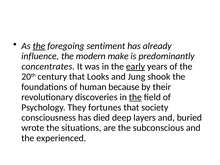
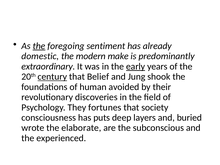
influence: influence -> domestic (40, 56)
concentrates: concentrates -> extraordinary (48, 66)
century underline: none -> present (52, 77)
Looks: Looks -> Belief (98, 77)
because: because -> avoided (124, 87)
the underline: present -> none (135, 97)
died: died -> puts (102, 118)
situations: situations -> elaborate (81, 128)
